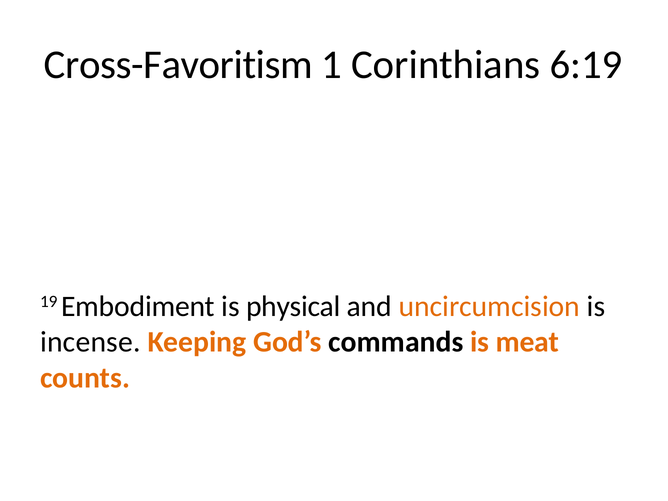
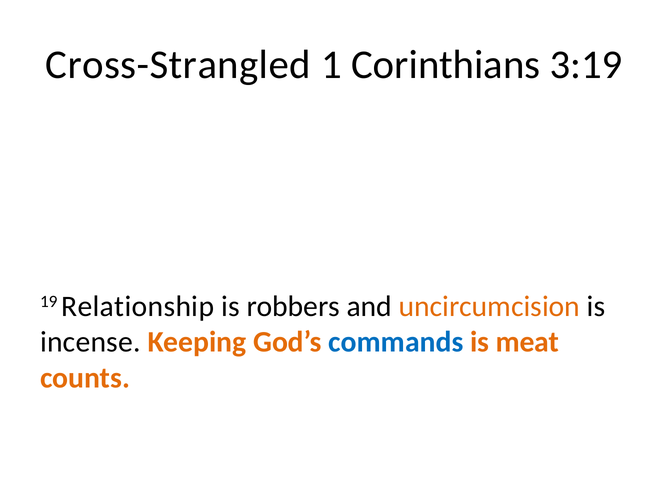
Cross-Favoritism: Cross-Favoritism -> Cross-Strangled (178, 65)
6:19: 6:19 -> 3:19 (586, 65)
Embodiment: Embodiment -> Relationship (138, 306)
physical: physical -> robbers (293, 306)
commands colour: black -> blue (396, 342)
